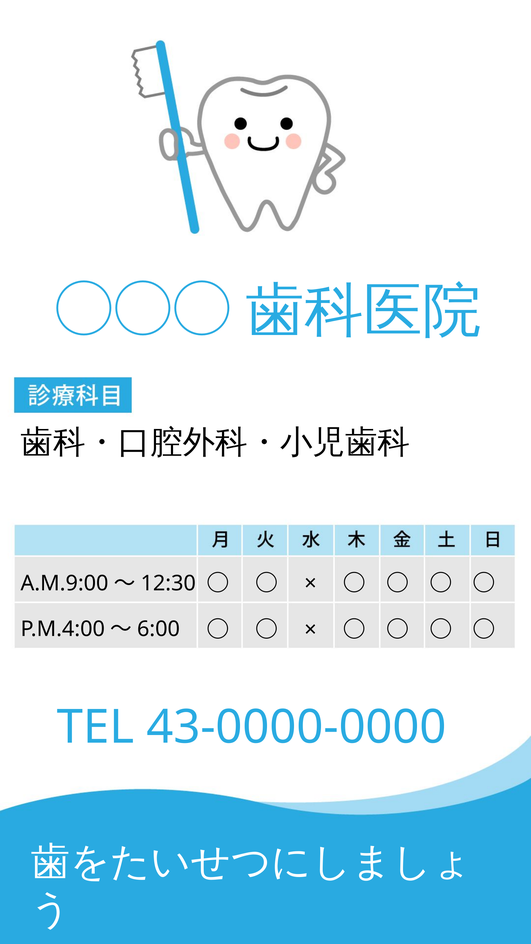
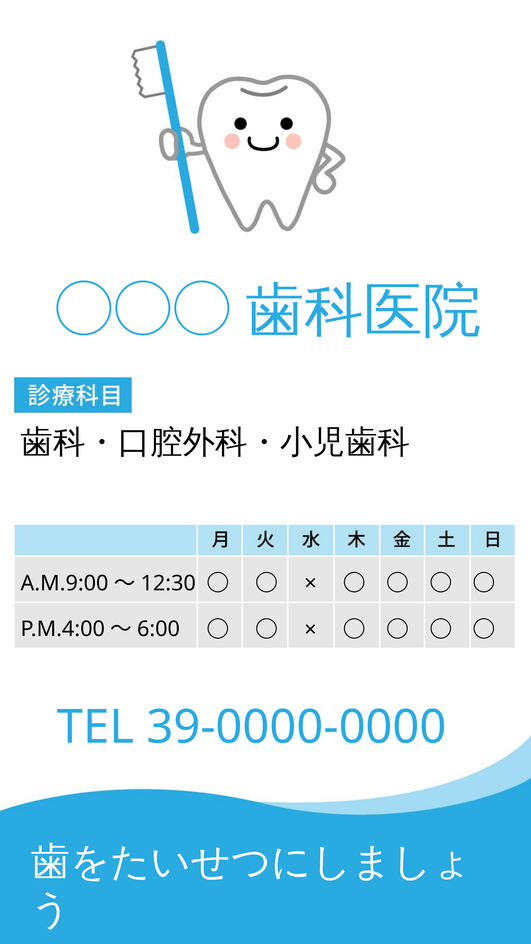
43-0000-0000: 43-0000-0000 -> 39-0000-0000 (297, 727)
